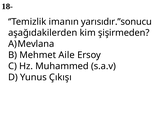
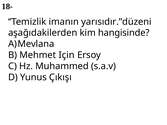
yarısıdır.’’sonucu: yarısıdır.’’sonucu -> yarısıdır.’’düzeni (116, 22)
şişirmeden: şişirmeden -> hangisinde (124, 33)
Aile: Aile -> Için (67, 55)
